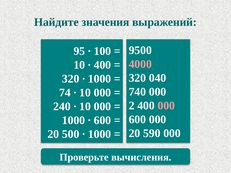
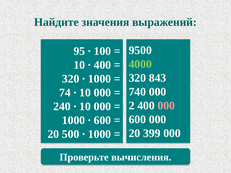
4000 colour: pink -> light green (140, 64)
040: 040 -> 843 (158, 78)
590: 590 -> 399 (152, 134)
